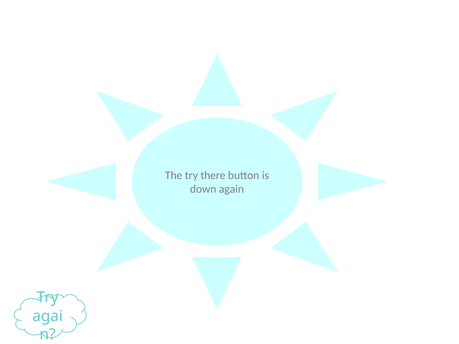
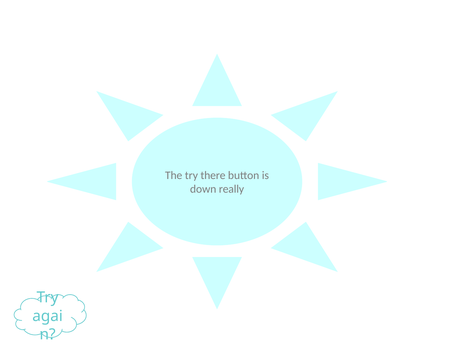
again: again -> really (231, 189)
